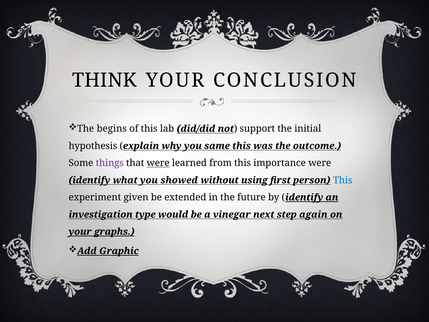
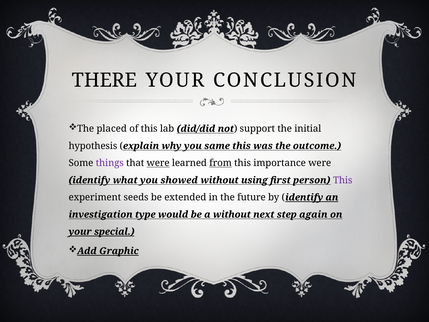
THINK: THINK -> THERE (105, 80)
begins: begins -> placed (112, 129)
from underline: none -> present (221, 163)
This colour: blue -> purple (343, 180)
given: given -> seeds (136, 197)
a vinegar: vinegar -> without (232, 214)
graphs: graphs -> special (114, 231)
